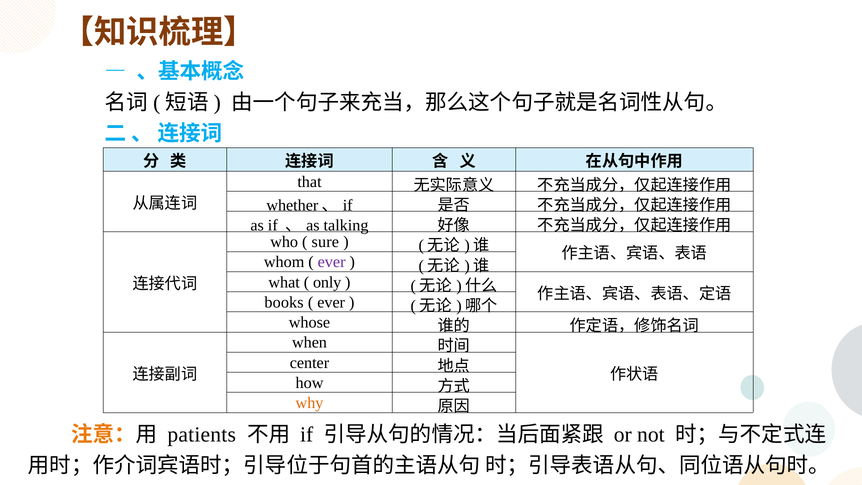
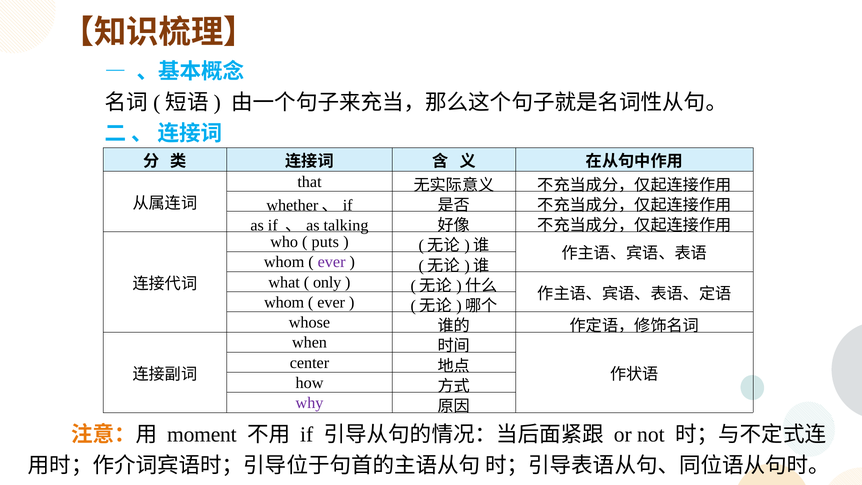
sure: sure -> puts (325, 242)
books: books -> whom (284, 302)
why colour: orange -> purple (310, 403)
patients: patients -> moment (202, 435)
